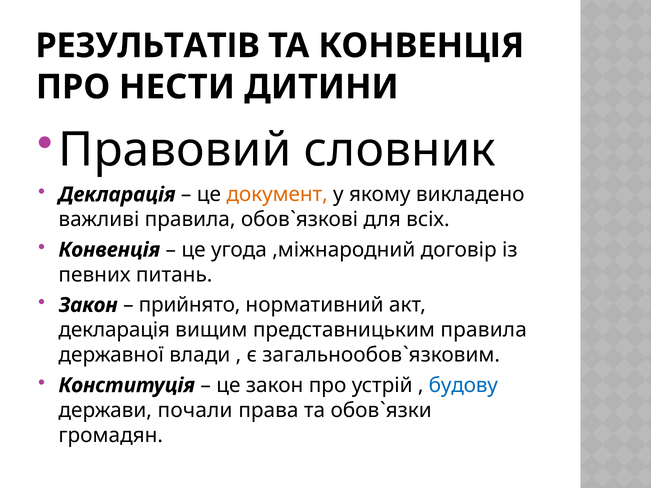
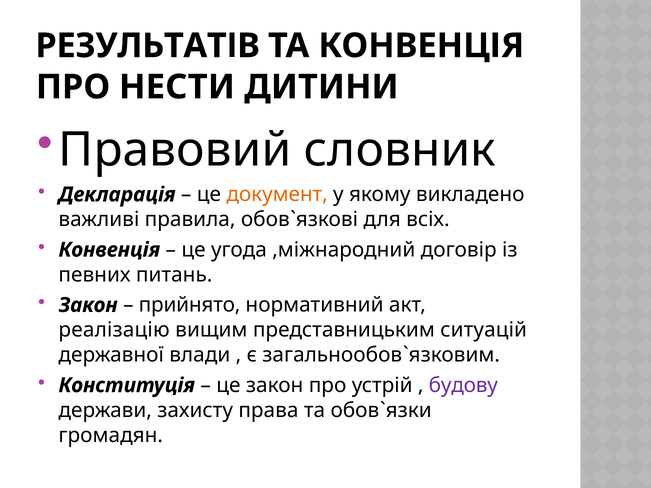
декларація: декларація -> реалізацію (114, 330)
представницьким правила: правила -> ситуацій (484, 330)
будову colour: blue -> purple (463, 386)
почали: почали -> захисту (195, 410)
